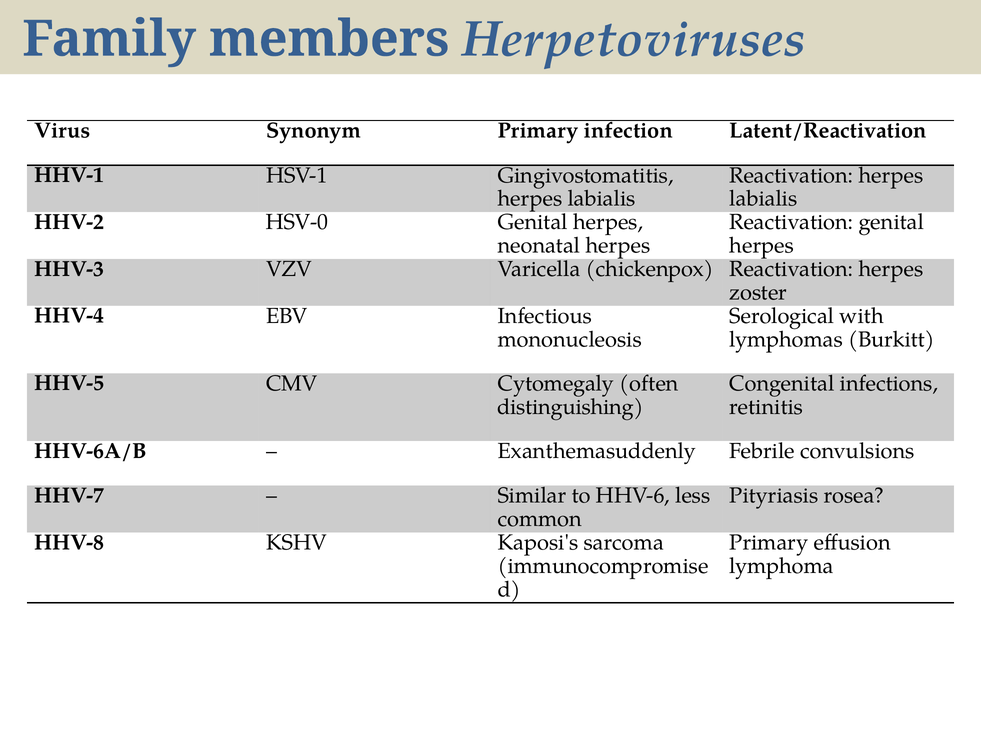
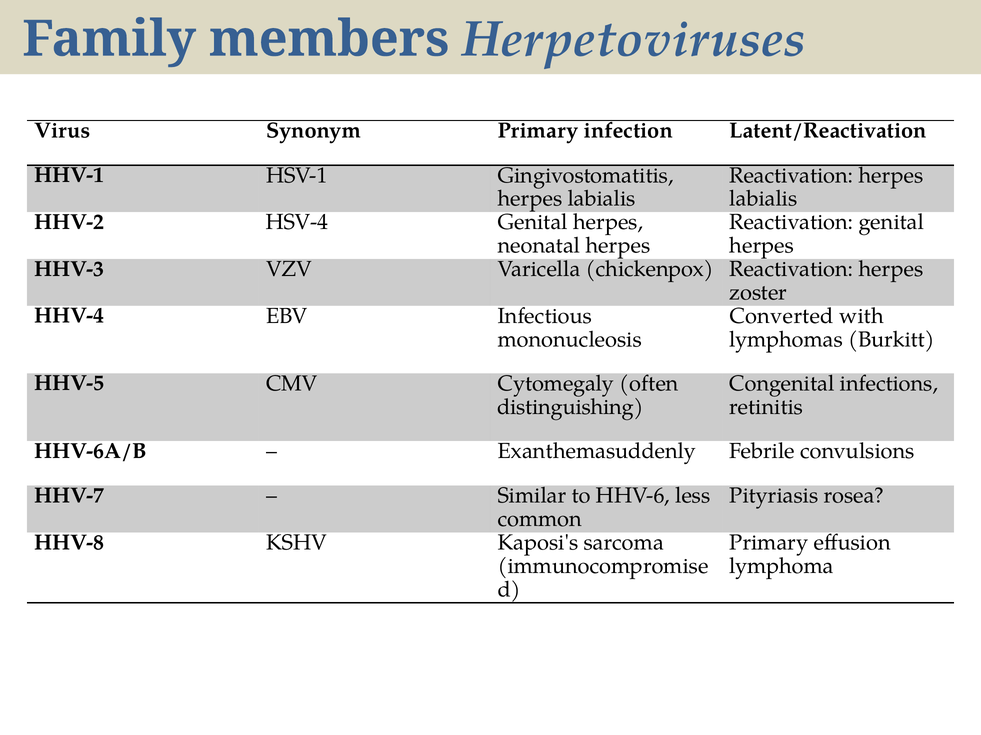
HSV-0: HSV-0 -> HSV-4 (297, 222)
Serological: Serological -> Converted (782, 316)
